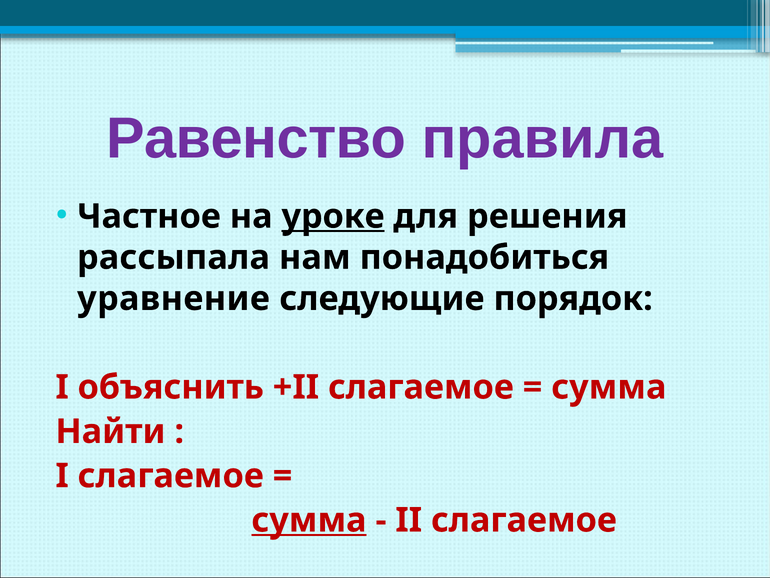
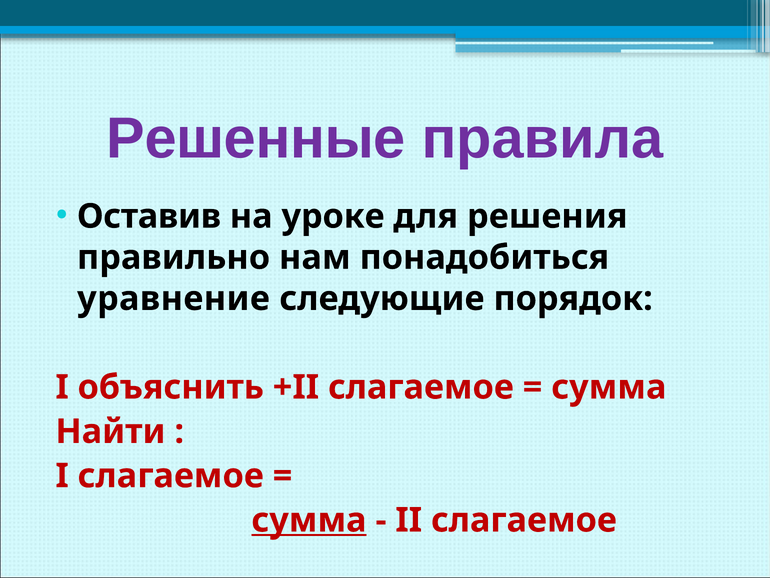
Равенство: Равенство -> Решенные (256, 139)
Частное: Частное -> Оставив (149, 216)
уроке underline: present -> none (333, 216)
рассыпала: рассыпала -> правильно (174, 257)
